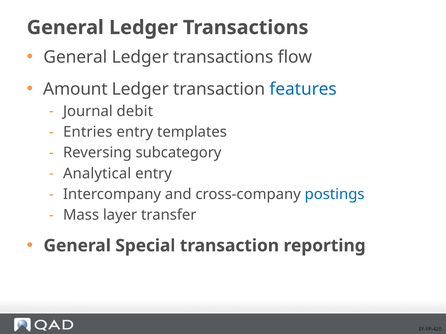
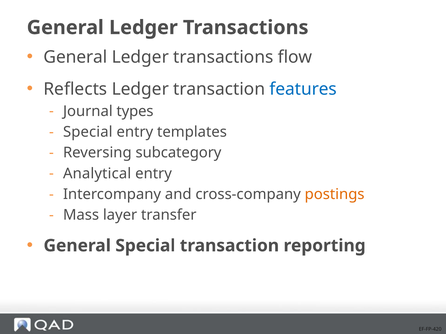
Amount: Amount -> Reflects (75, 89)
debit: debit -> types (135, 111)
Entries: Entries -> Special (88, 132)
postings colour: blue -> orange (335, 195)
